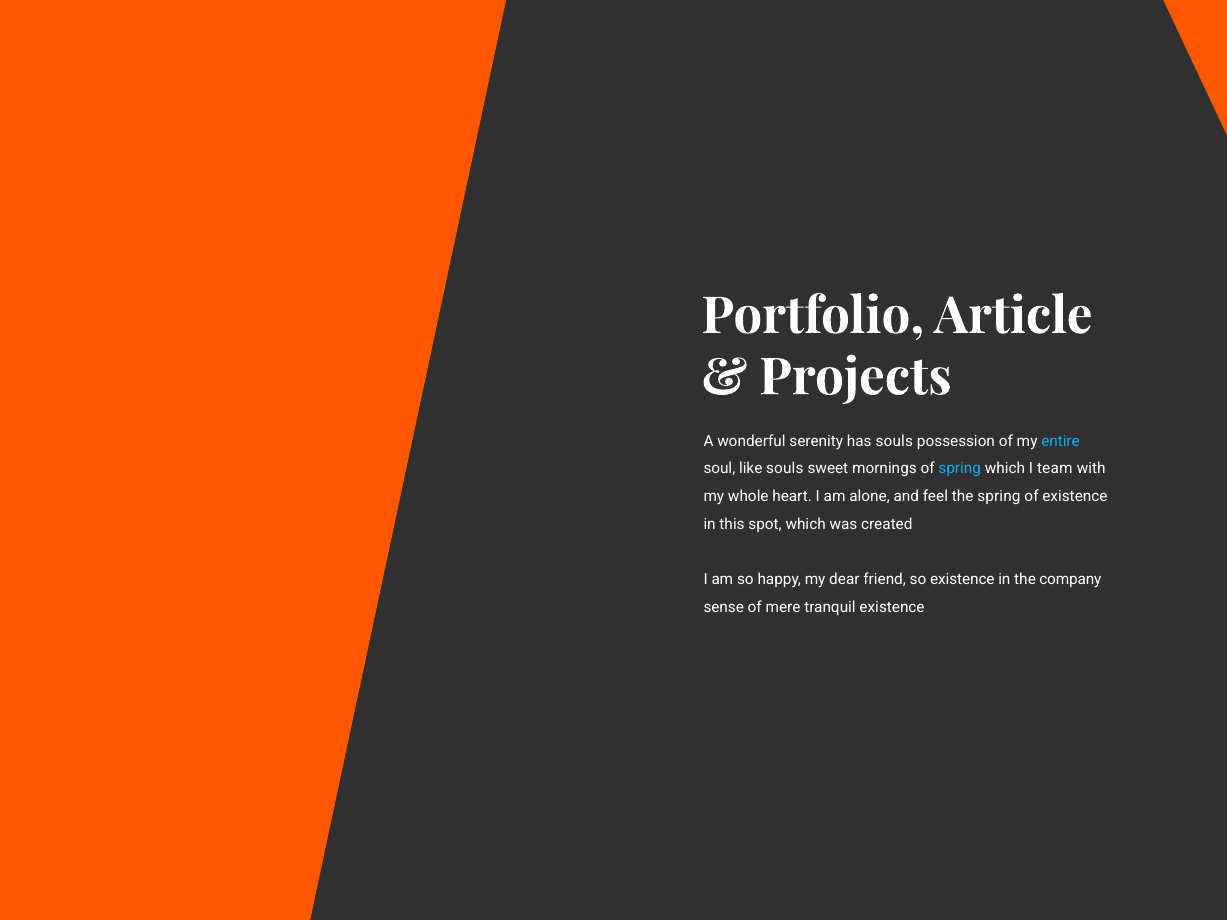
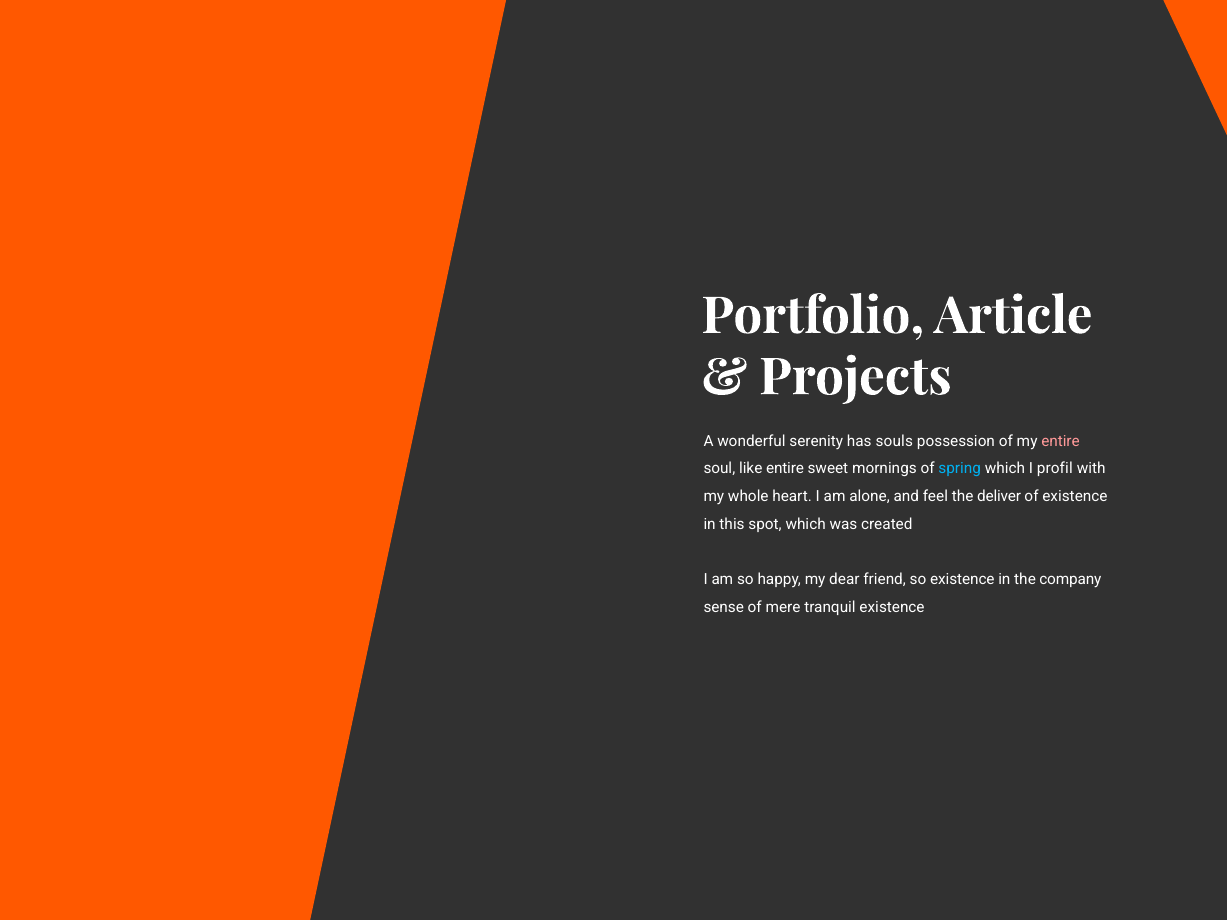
entire colour: light blue -> pink (1061, 441)
like souls: souls -> entire (785, 469)
team: team -> profil (1055, 469)
the spring: spring -> deliver (999, 497)
